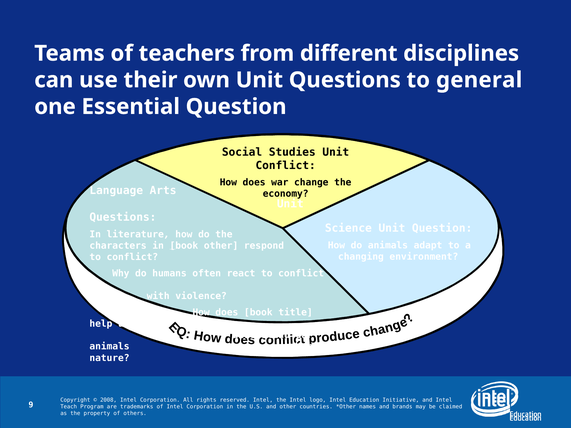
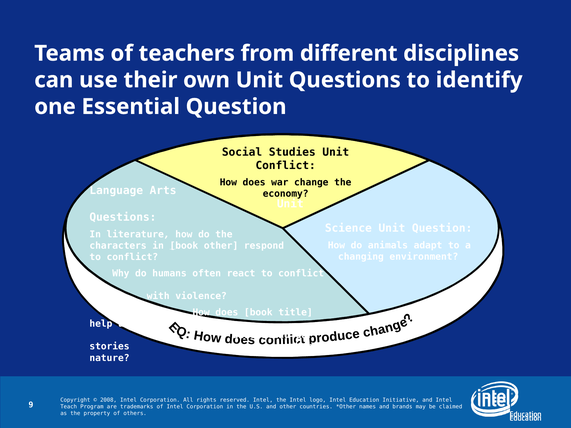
general: general -> identify (479, 80)
animals: animals -> stories (109, 347)
